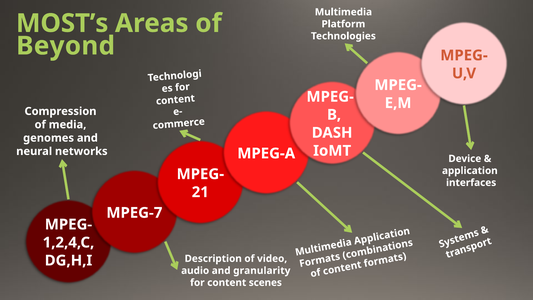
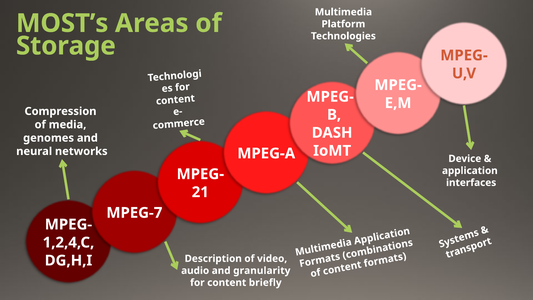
Beyond: Beyond -> Storage (66, 46)
scenes: scenes -> briefly (265, 282)
